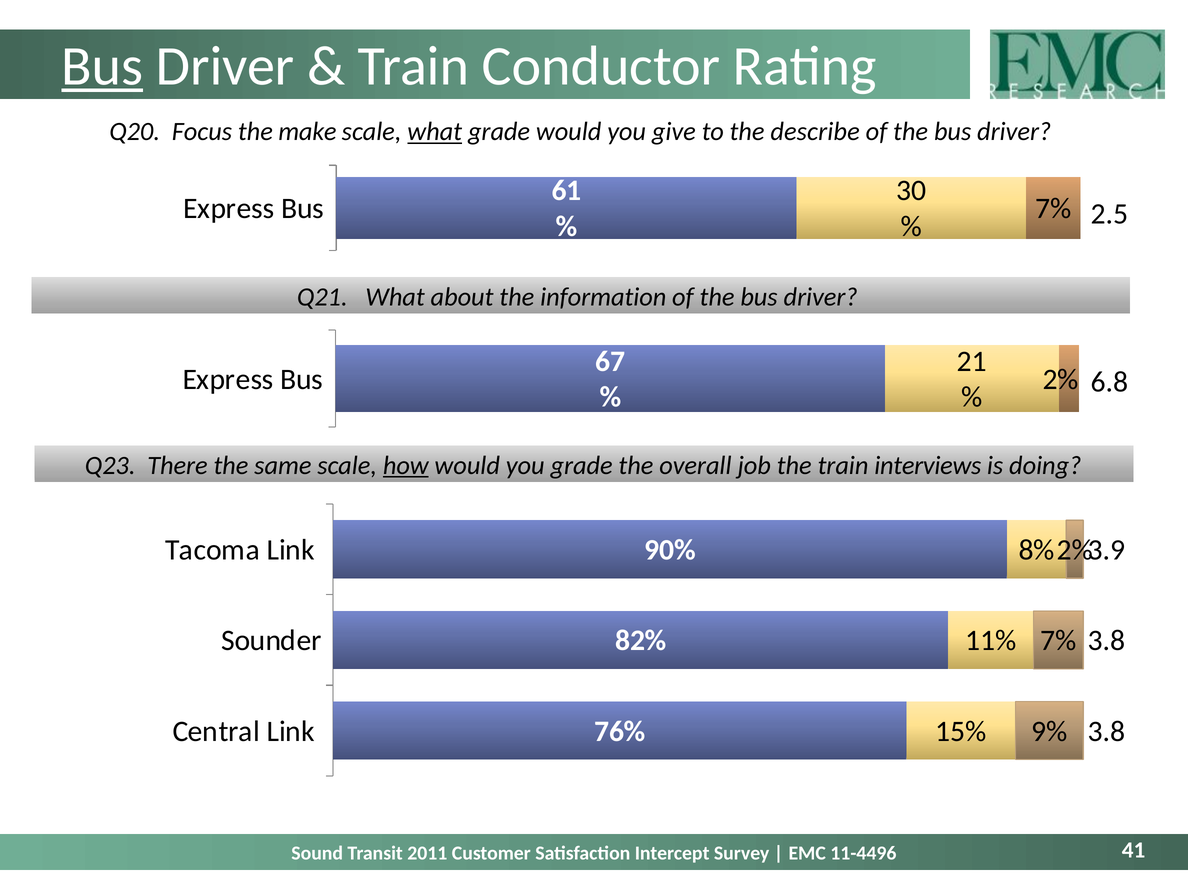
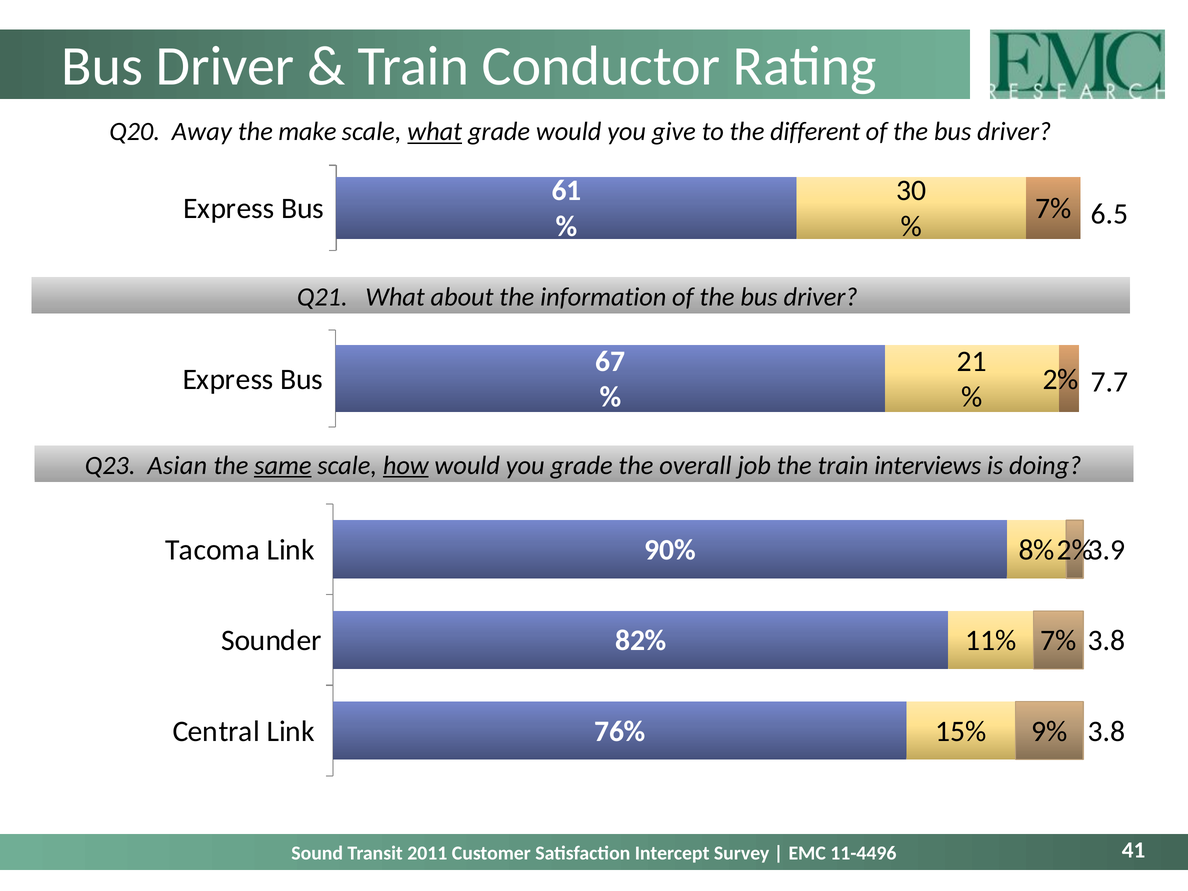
Bus underline: present -> none (102, 66)
Focus: Focus -> Away (202, 132)
describe: describe -> different (815, 132)
2.5: 2.5 -> 6.5 (1110, 214)
6.8: 6.8 -> 7.7 (1110, 382)
There: There -> Asian (177, 466)
same underline: none -> present (283, 466)
